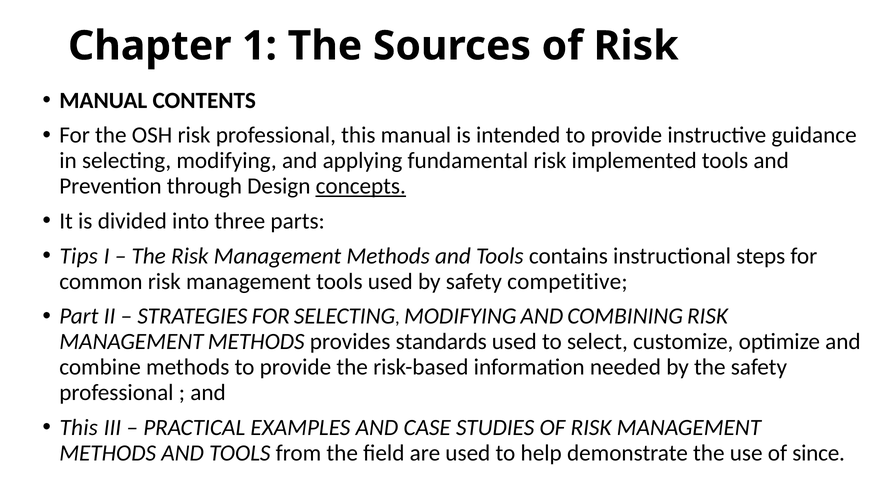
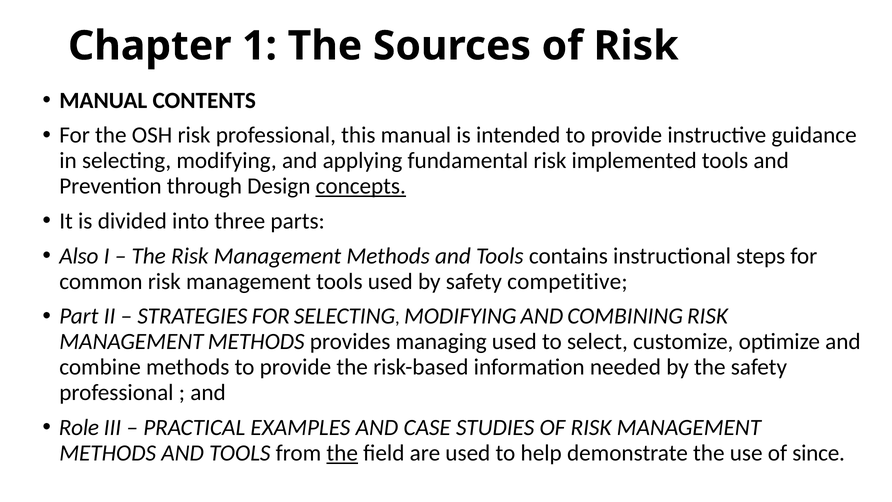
Tips: Tips -> Also (79, 256)
standards: standards -> managing (441, 342)
This: This -> Role (79, 427)
the underline: none -> present (342, 453)
